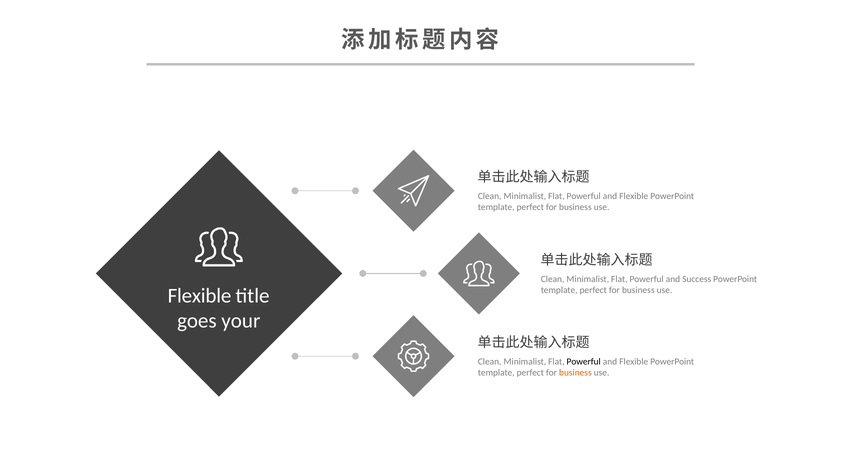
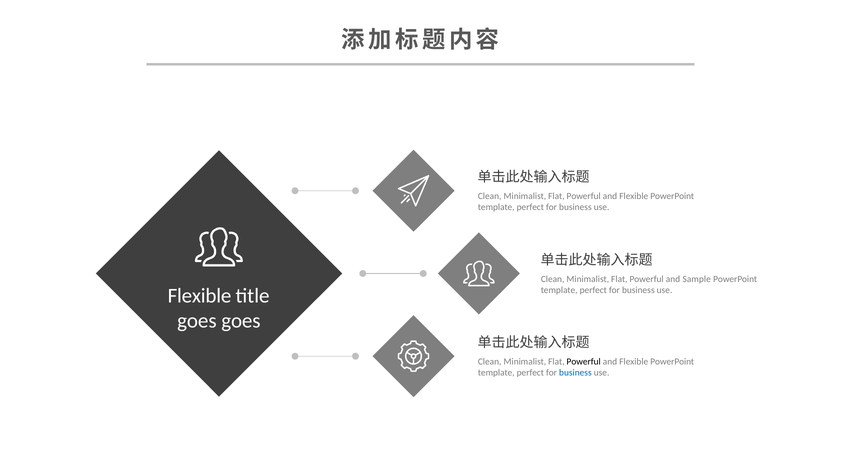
Success: Success -> Sample (697, 279)
goes your: your -> goes (241, 321)
business colour: orange -> blue (575, 373)
